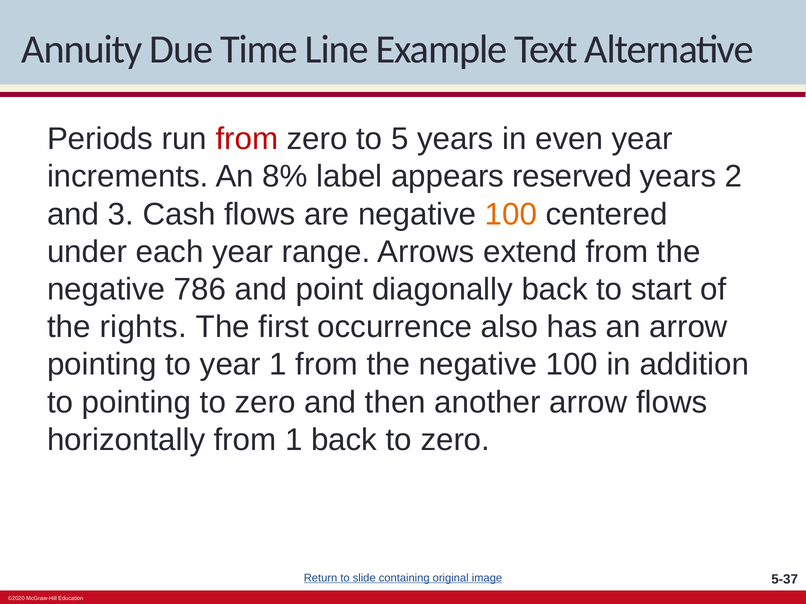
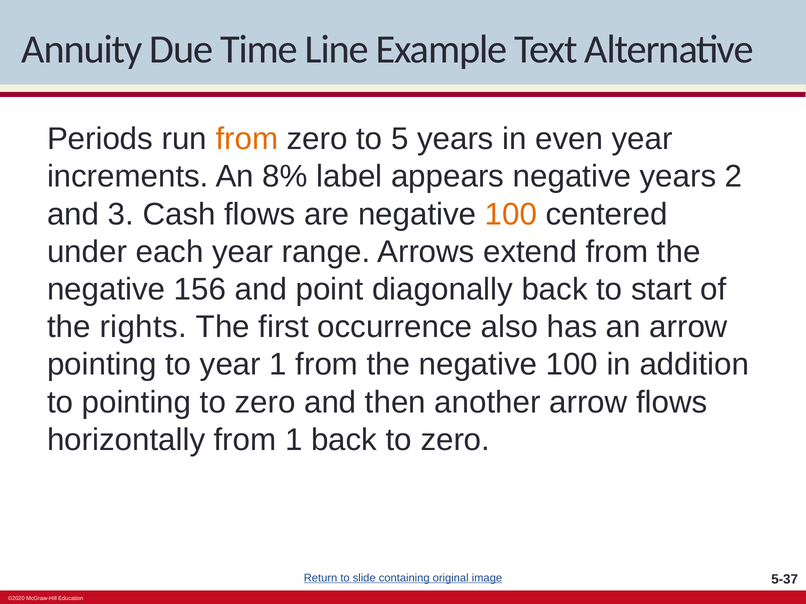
from colour: red -> orange (247, 139)
appears reserved: reserved -> negative (572, 177)
786: 786 -> 156 (200, 290)
